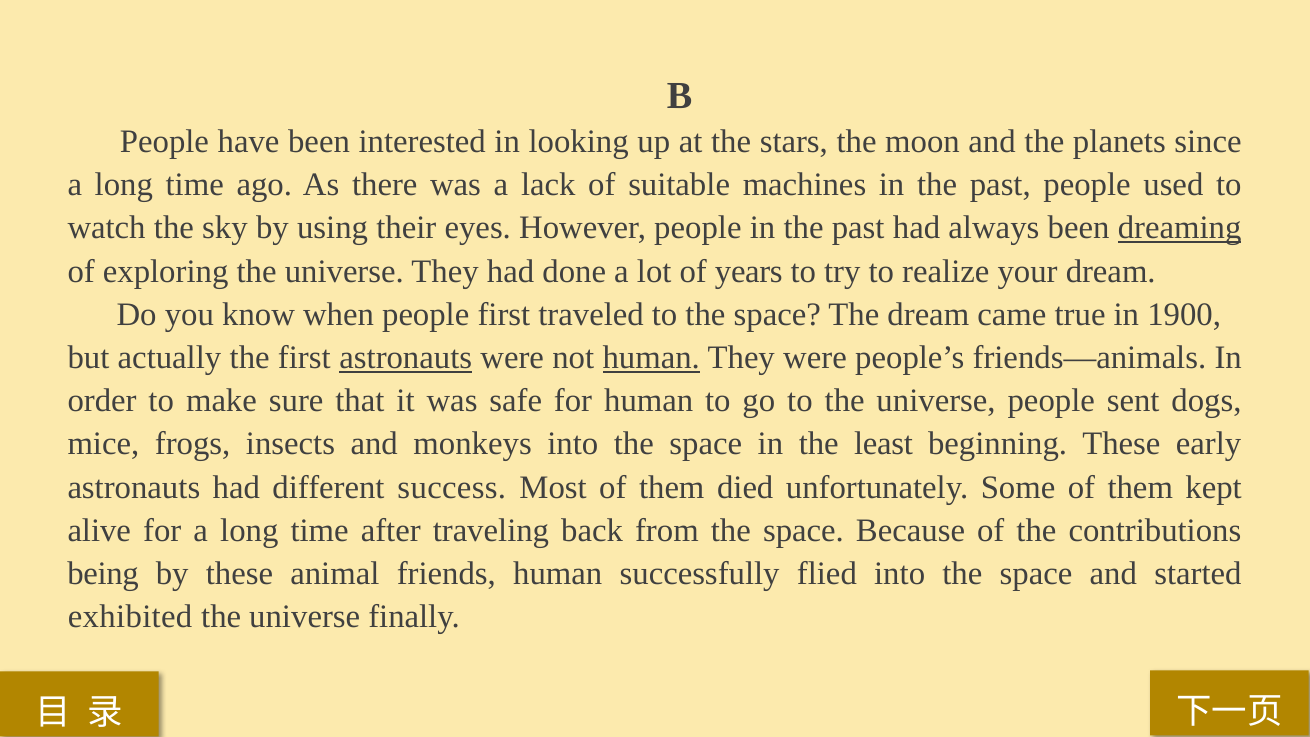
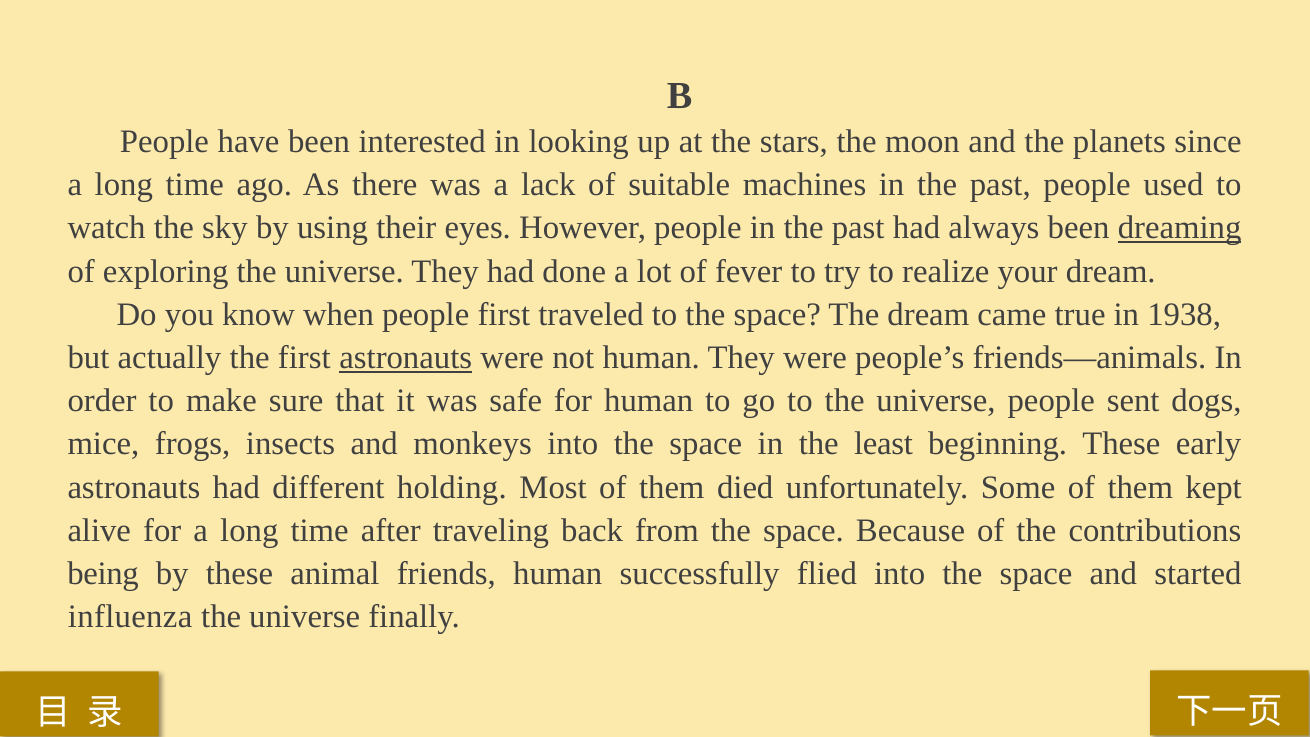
years: years -> fever (749, 271)
1900: 1900 -> 1938 (1184, 314)
human underline: present -> none (651, 358)
success: success -> holding (452, 487)
exhibited: exhibited -> influenza (130, 617)
